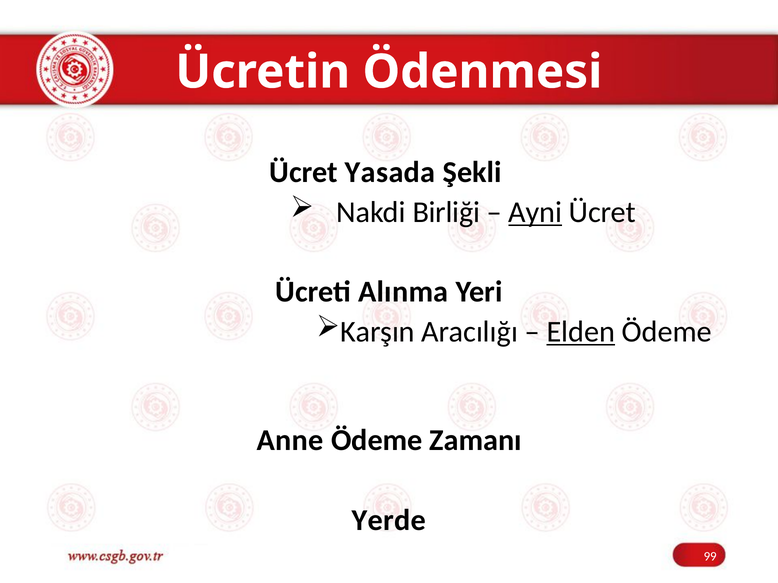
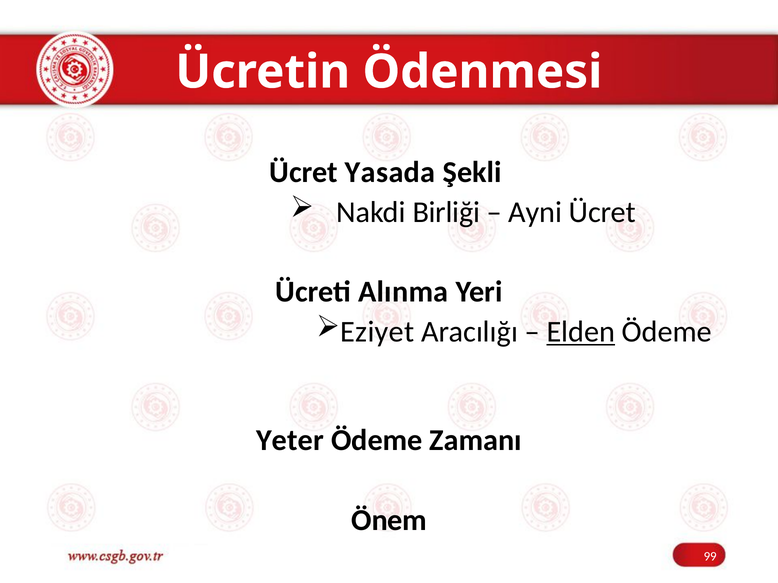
Ayni underline: present -> none (535, 212)
Karşın: Karşın -> Eziyet (377, 332)
Anne: Anne -> Yeter (290, 441)
Yerde: Yerde -> Önem (389, 520)
